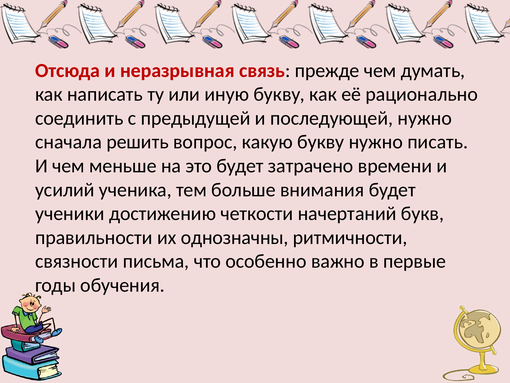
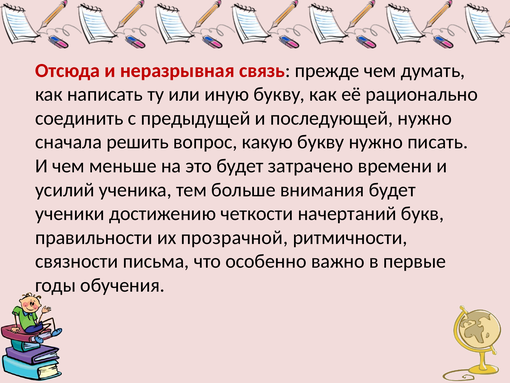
однозначны: однозначны -> прозрачной (234, 237)
